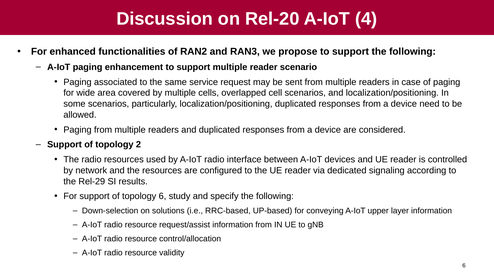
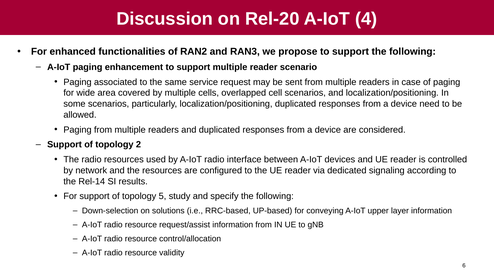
Rel-29: Rel-29 -> Rel-14 (92, 181)
topology 6: 6 -> 5 (163, 196)
